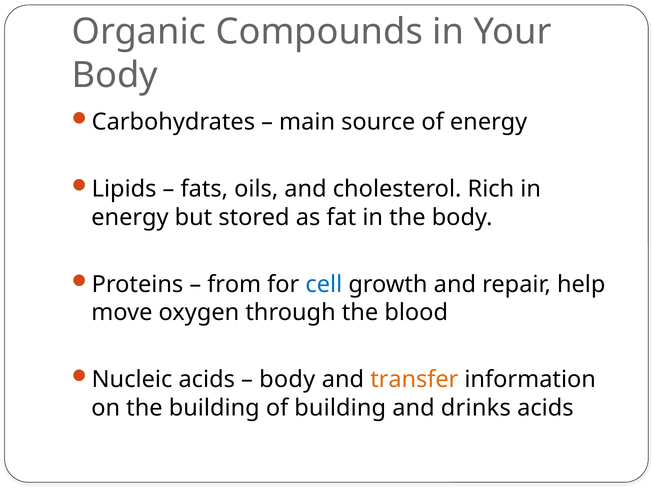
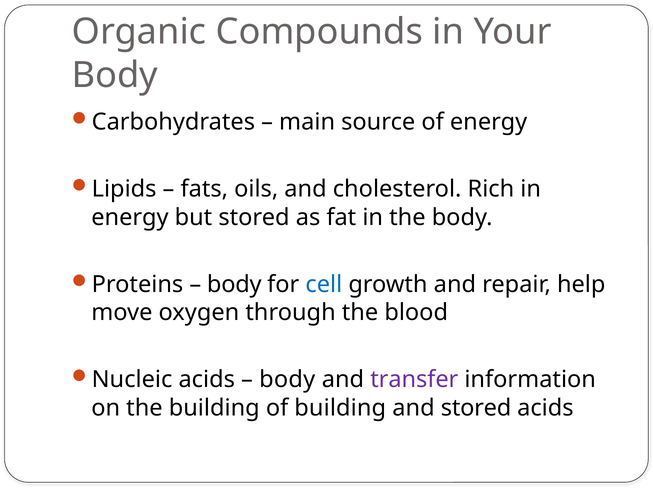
from: from -> body (234, 285)
transfer colour: orange -> purple (414, 380)
and drinks: drinks -> stored (476, 409)
